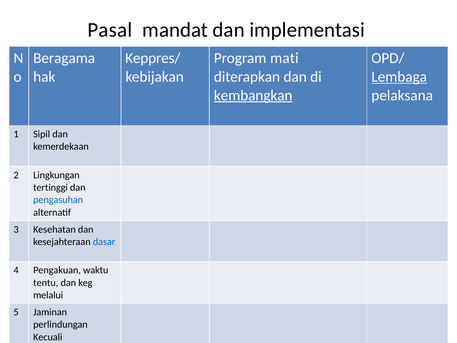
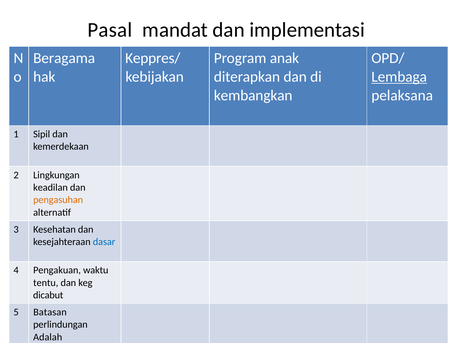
mati: mati -> anak (284, 58)
kembangkan underline: present -> none (253, 95)
tertinggi: tertinggi -> keadilan (50, 187)
pengasuhan colour: blue -> orange (58, 200)
melalui: melalui -> dicabut (48, 295)
Jaminan: Jaminan -> Batasan (50, 312)
Kecuali: Kecuali -> Adalah (48, 337)
